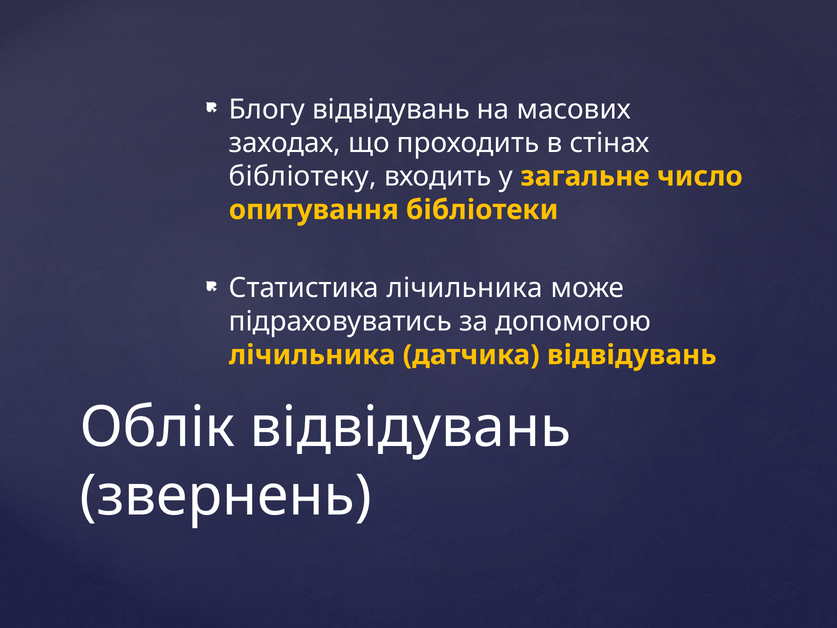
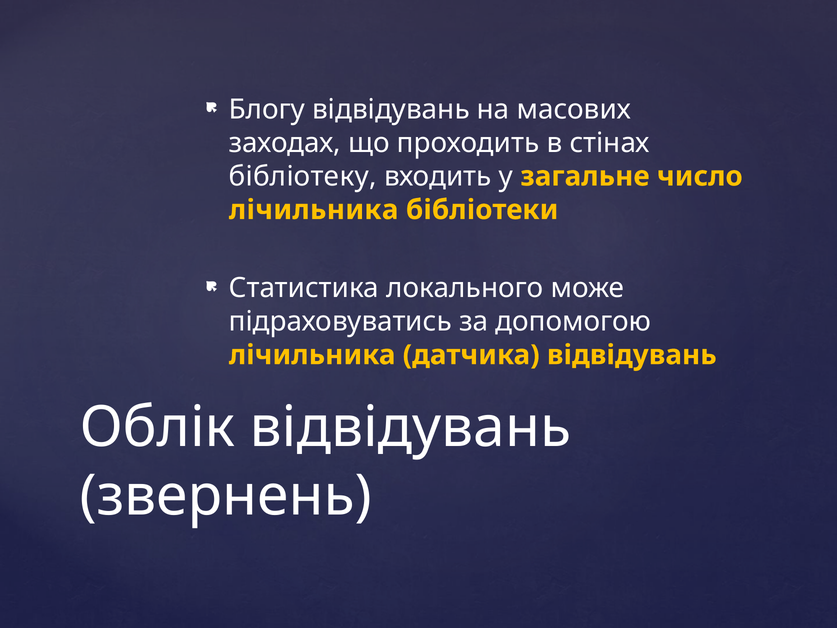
опитування: опитування -> лічильника (314, 210)
Статистика лічильника: лічильника -> локального (465, 288)
